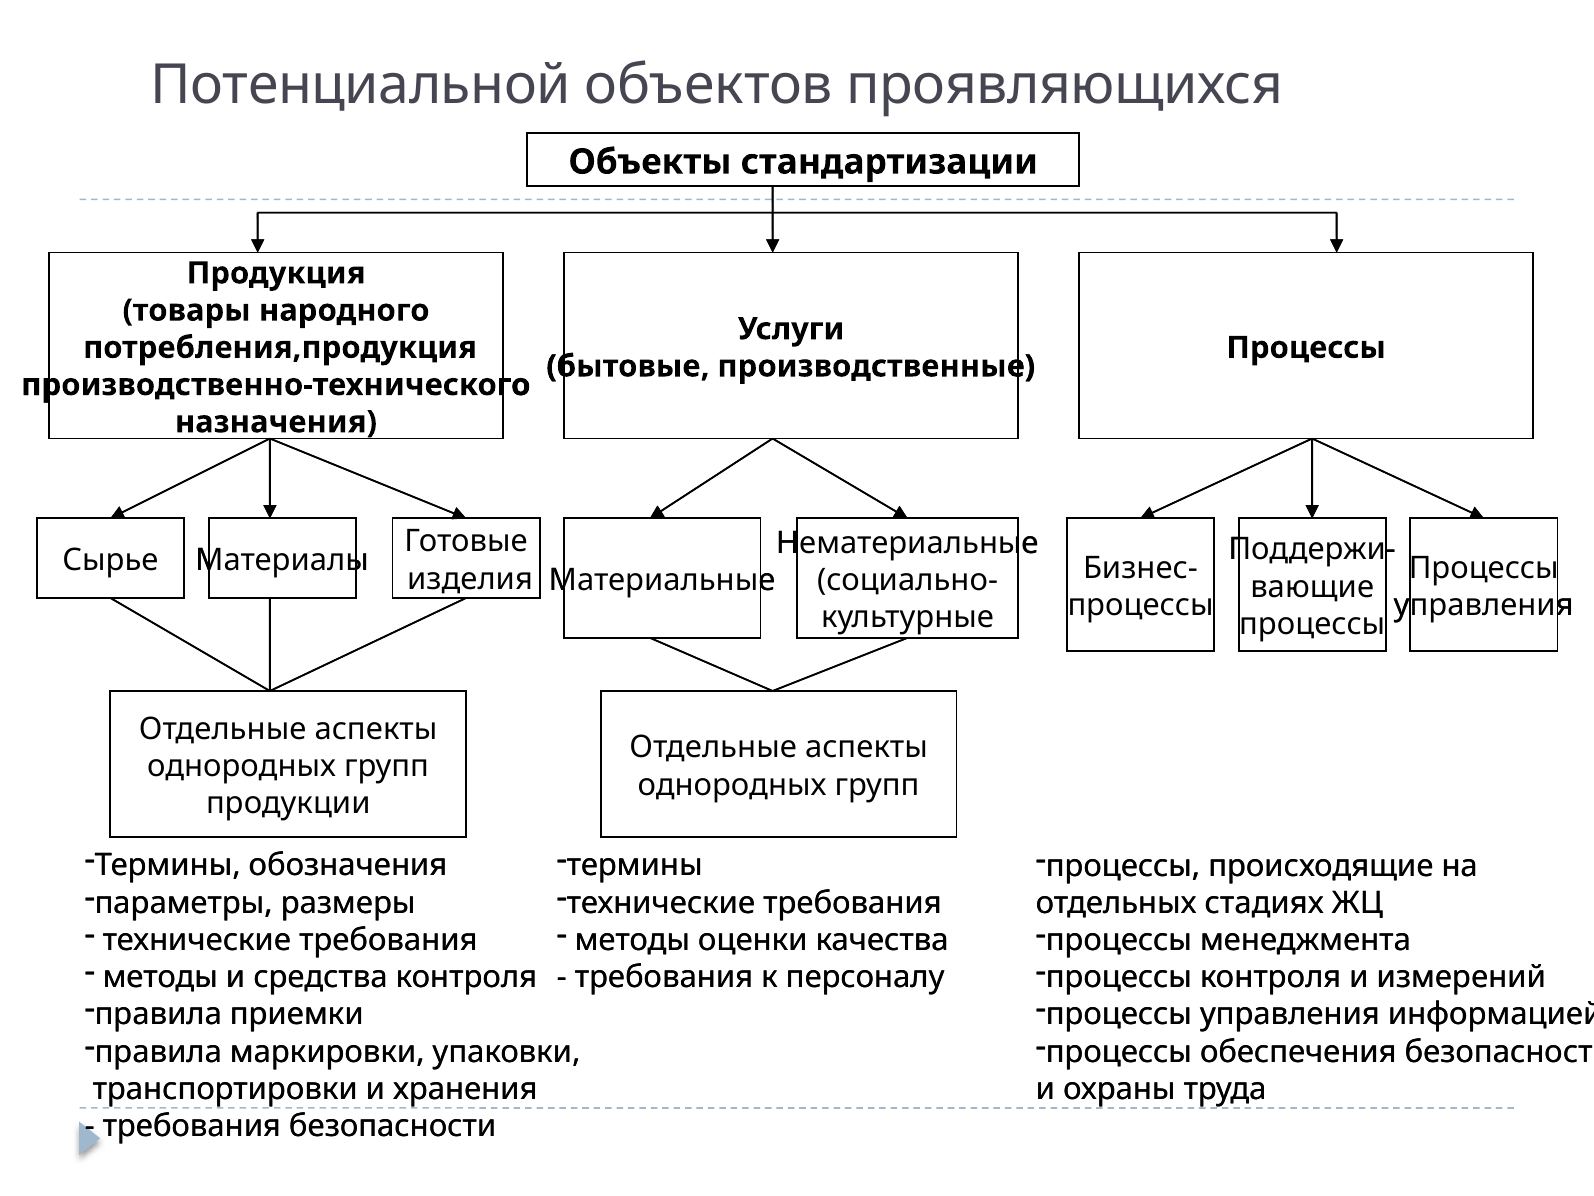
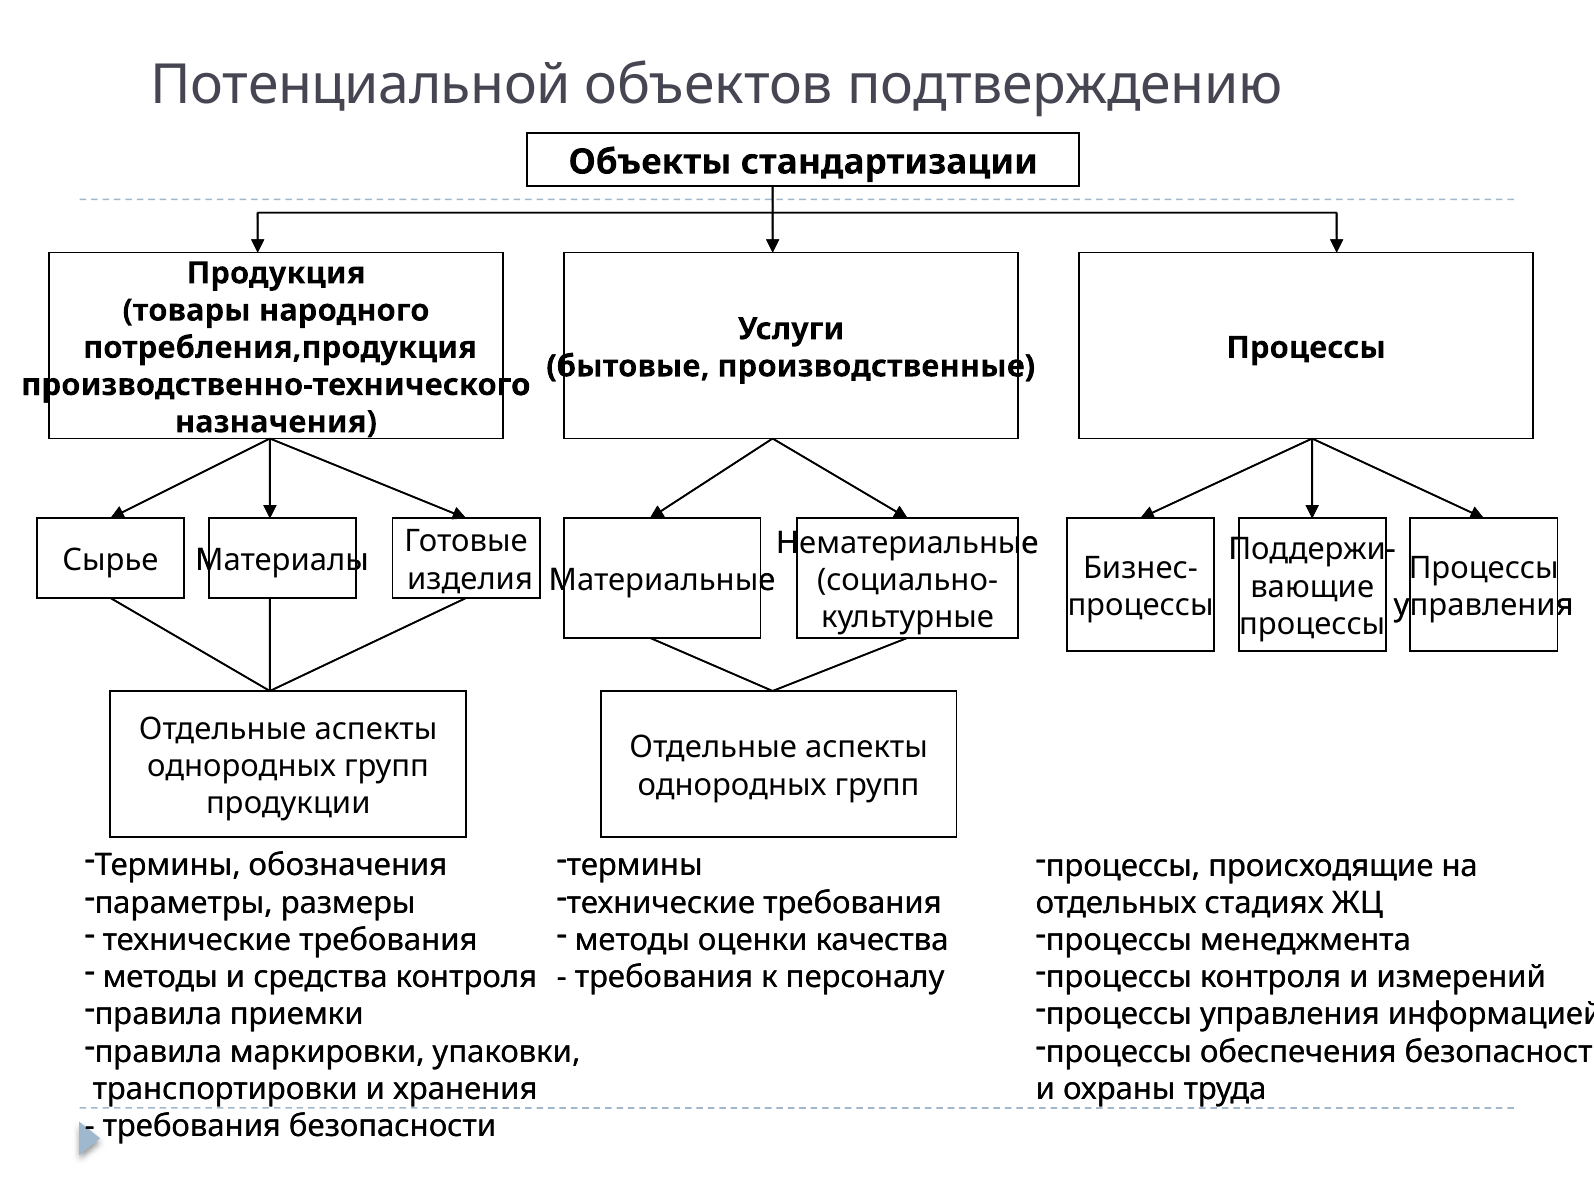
проявляющихся: проявляющихся -> подтверждению (1065, 85)
